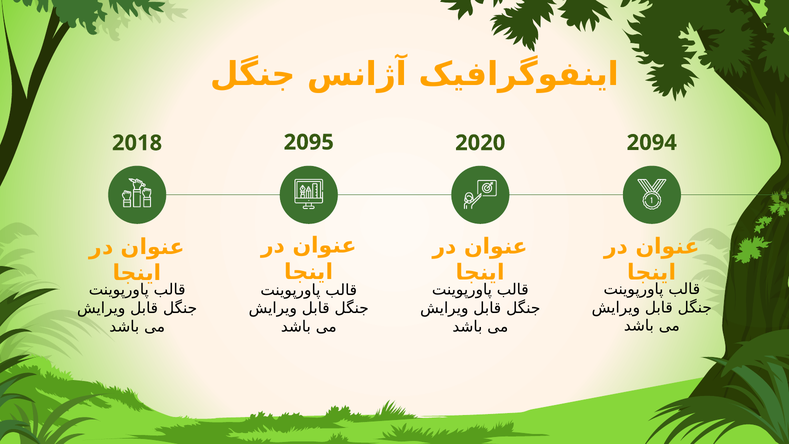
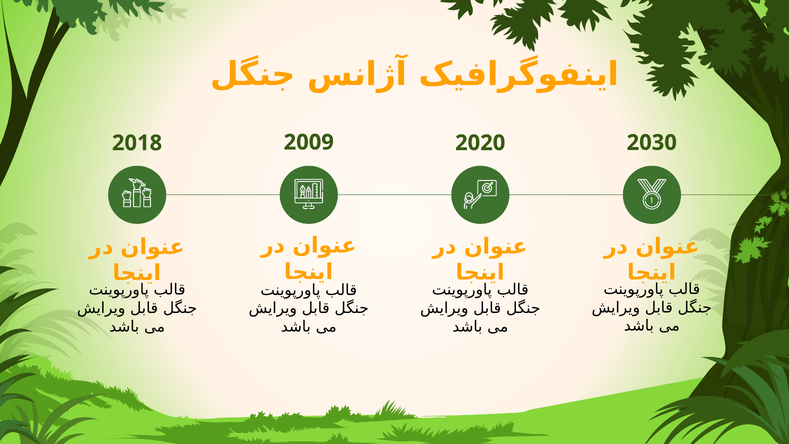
2095: 2095 -> 2009 (309, 142)
2094: 2094 -> 2030 (652, 143)
